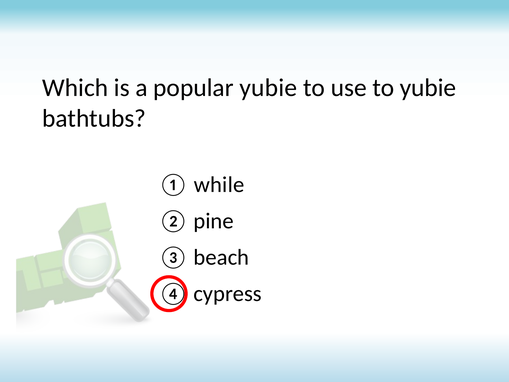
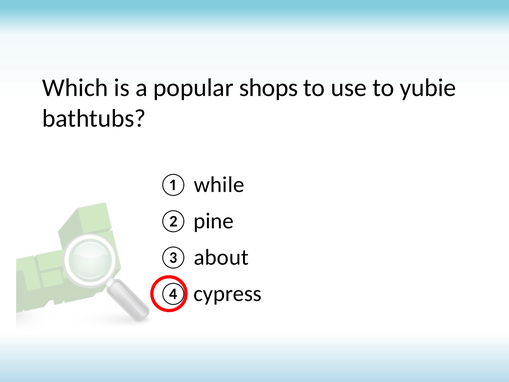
popular yubie: yubie -> shops (269, 88)
beach: beach -> about (221, 257)
